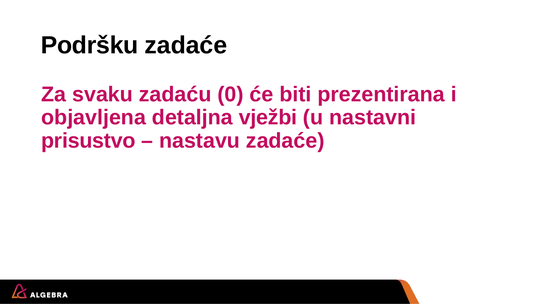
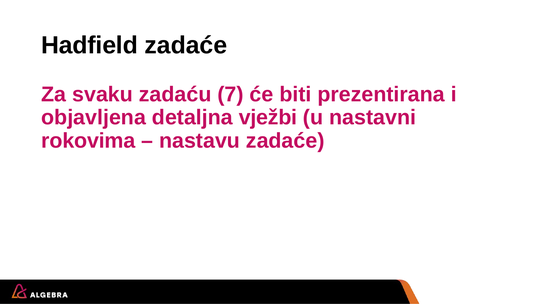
Podršku: Podršku -> Hadfield (90, 45)
0: 0 -> 7 (231, 94)
prisustvo: prisustvo -> rokovima (88, 141)
